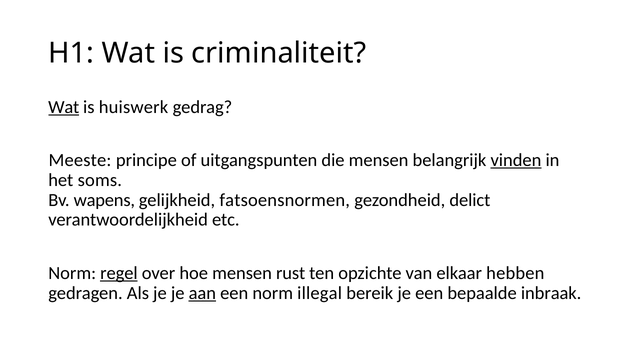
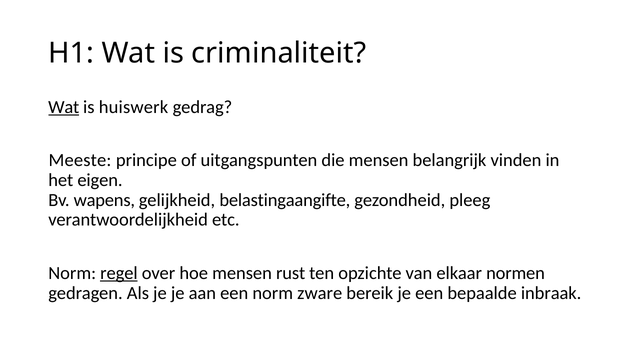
vinden underline: present -> none (516, 160)
soms: soms -> eigen (100, 180)
fatsoensnormen: fatsoensnormen -> belastingaangifte (285, 200)
delict: delict -> pleeg (470, 200)
hebben: hebben -> normen (515, 273)
aan underline: present -> none (202, 293)
illegal: illegal -> zware (320, 293)
